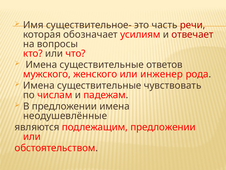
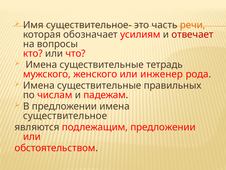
речи colour: red -> orange (193, 25)
ответов: ответов -> тетрадь (164, 65)
чувствовать: чувствовать -> правильных (173, 85)
неодушевлённые: неодушевлённые -> существительное (65, 116)
